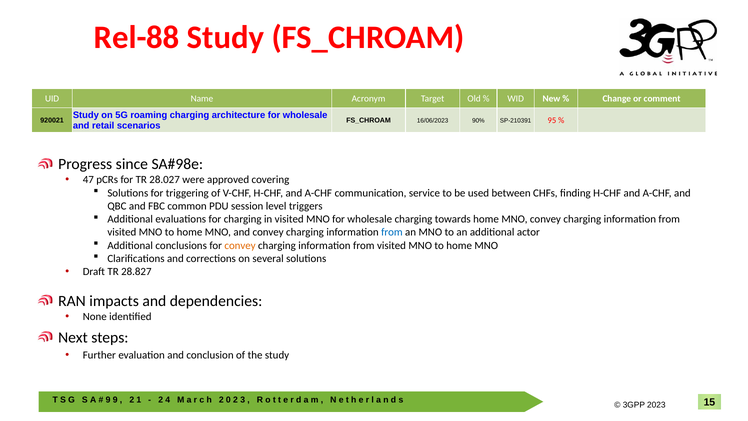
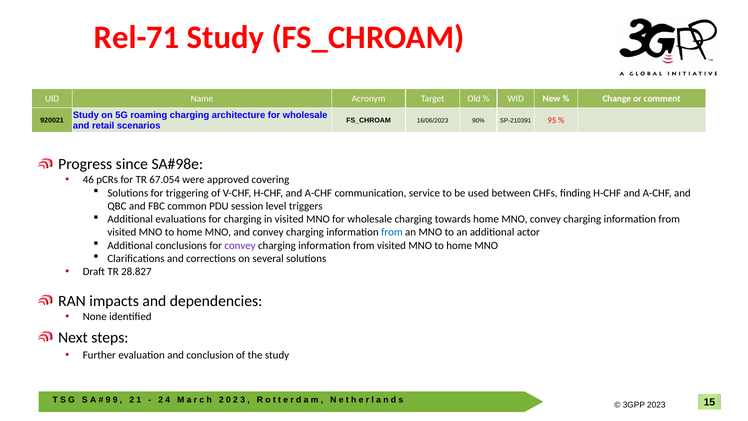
Rel-88: Rel-88 -> Rel-71 (137, 37)
47: 47 -> 46 (88, 180)
28.027: 28.027 -> 67.054 (165, 180)
convey colour: orange -> purple (240, 245)
